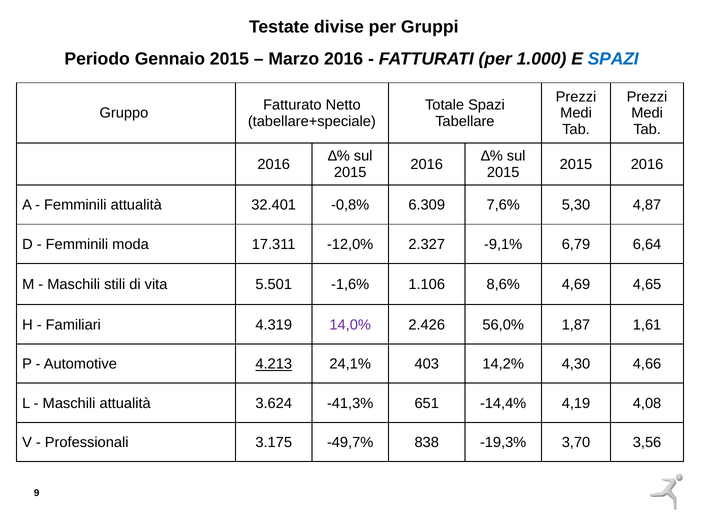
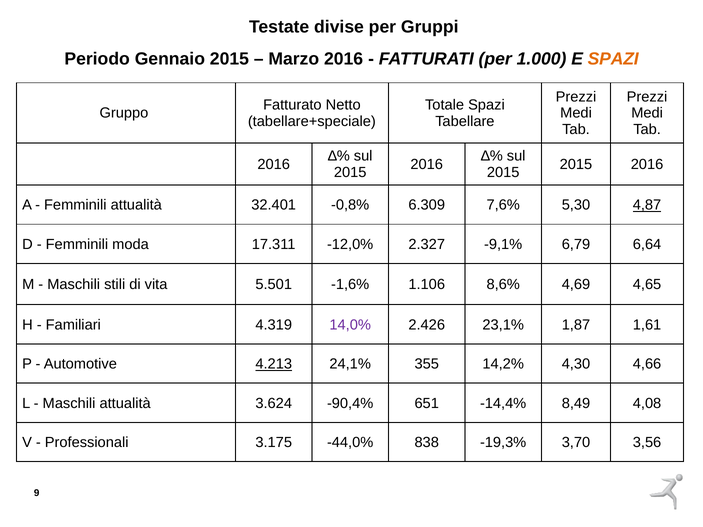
SPAZI colour: blue -> orange (613, 59)
4,87 underline: none -> present (647, 205)
56,0%: 56,0% -> 23,1% (503, 325)
403: 403 -> 355 (427, 364)
-41,3%: -41,3% -> -90,4% (350, 404)
4,19: 4,19 -> 8,49 (576, 404)
-49,7%: -49,7% -> -44,0% (350, 443)
